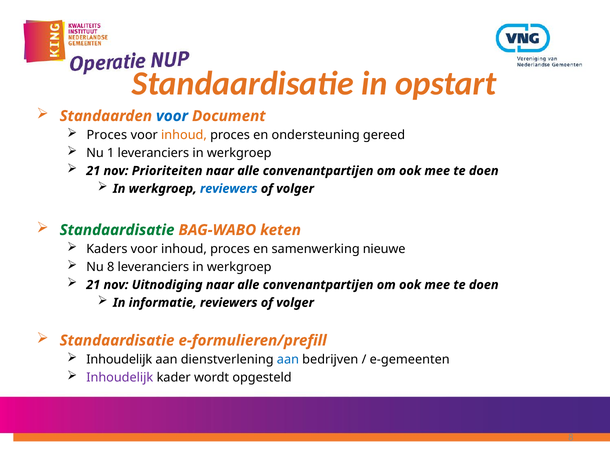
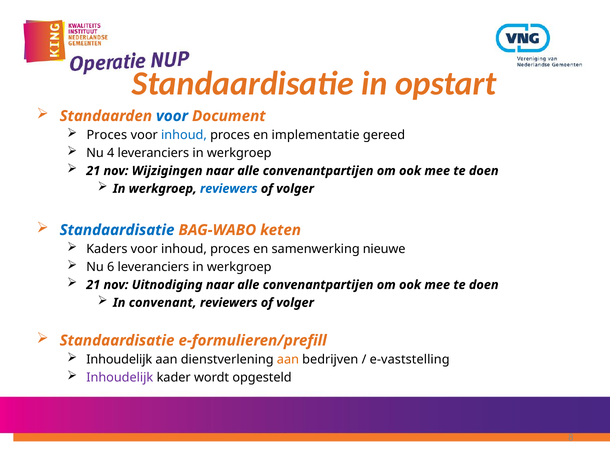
inhoud colour: orange -> blue (184, 135)
ondersteuning: ondersteuning -> implementatie (316, 135)
1: 1 -> 4 (111, 153)
Prioriteiten: Prioriteiten -> Wijzigingen (167, 171)
Standaardisatie colour: green -> blue (117, 230)
Nu 8: 8 -> 6 (111, 267)
informatie: informatie -> convenant (163, 302)
aan colour: blue -> orange (288, 359)
e-gemeenten: e-gemeenten -> e-vaststelling (410, 359)
